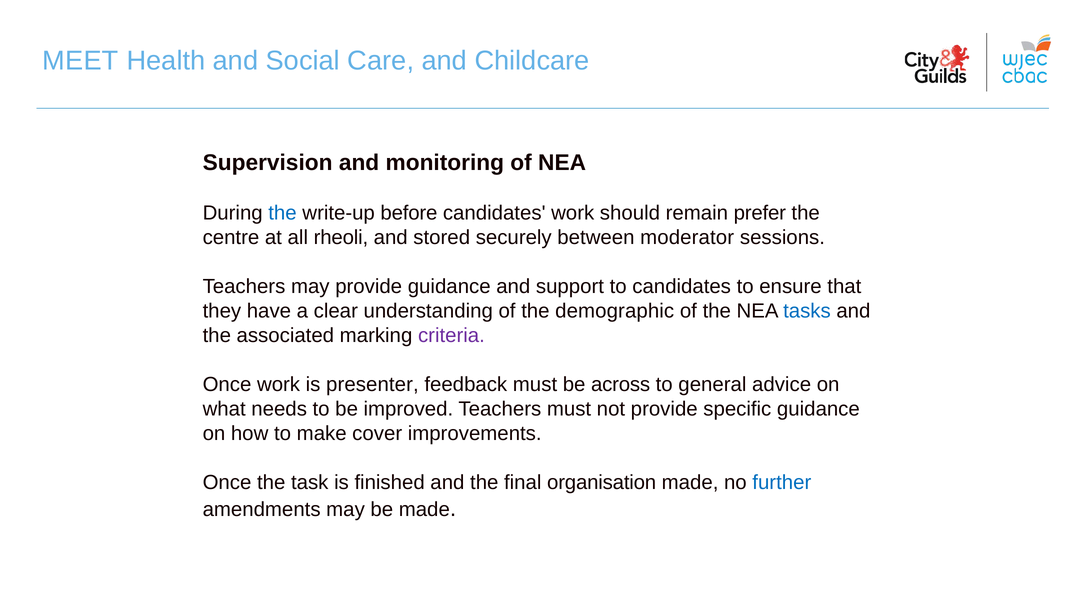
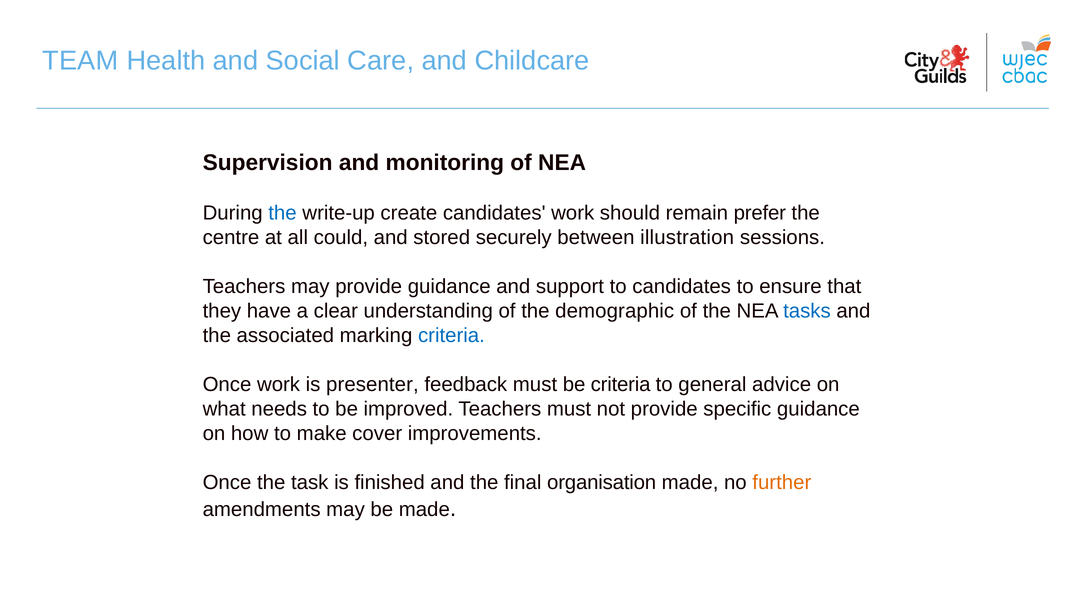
MEET: MEET -> TEAM (80, 61)
before: before -> create (409, 213)
rheoli: rheoli -> could (341, 237)
moderator: moderator -> illustration (687, 237)
criteria colour: purple -> blue (451, 335)
be across: across -> criteria (621, 384)
further colour: blue -> orange (782, 482)
